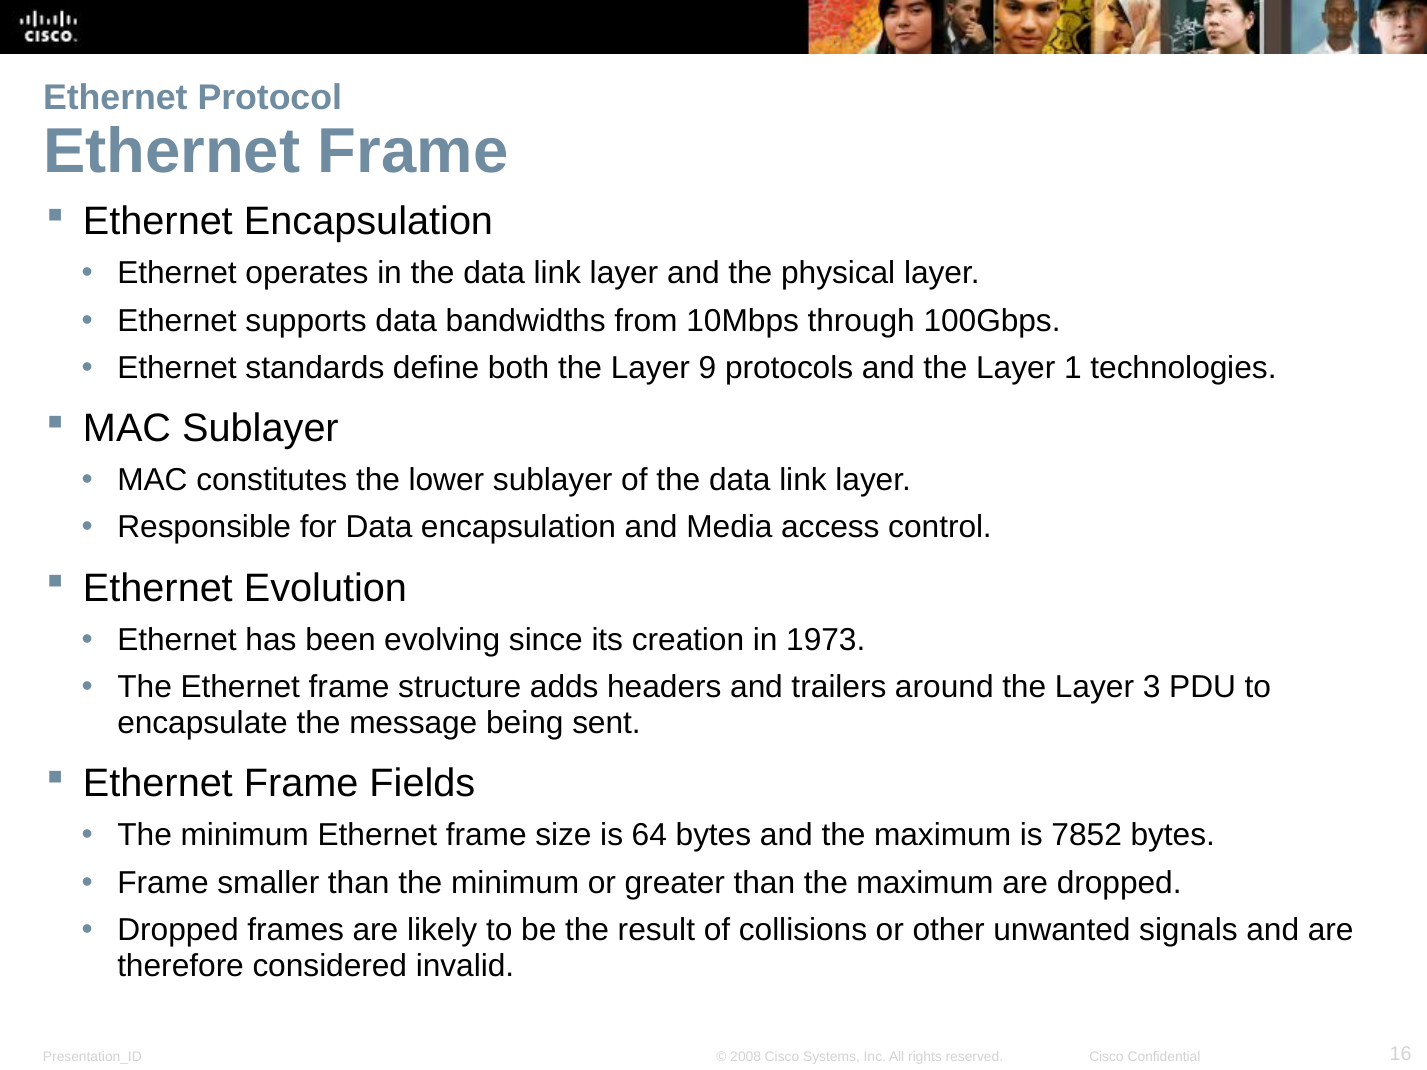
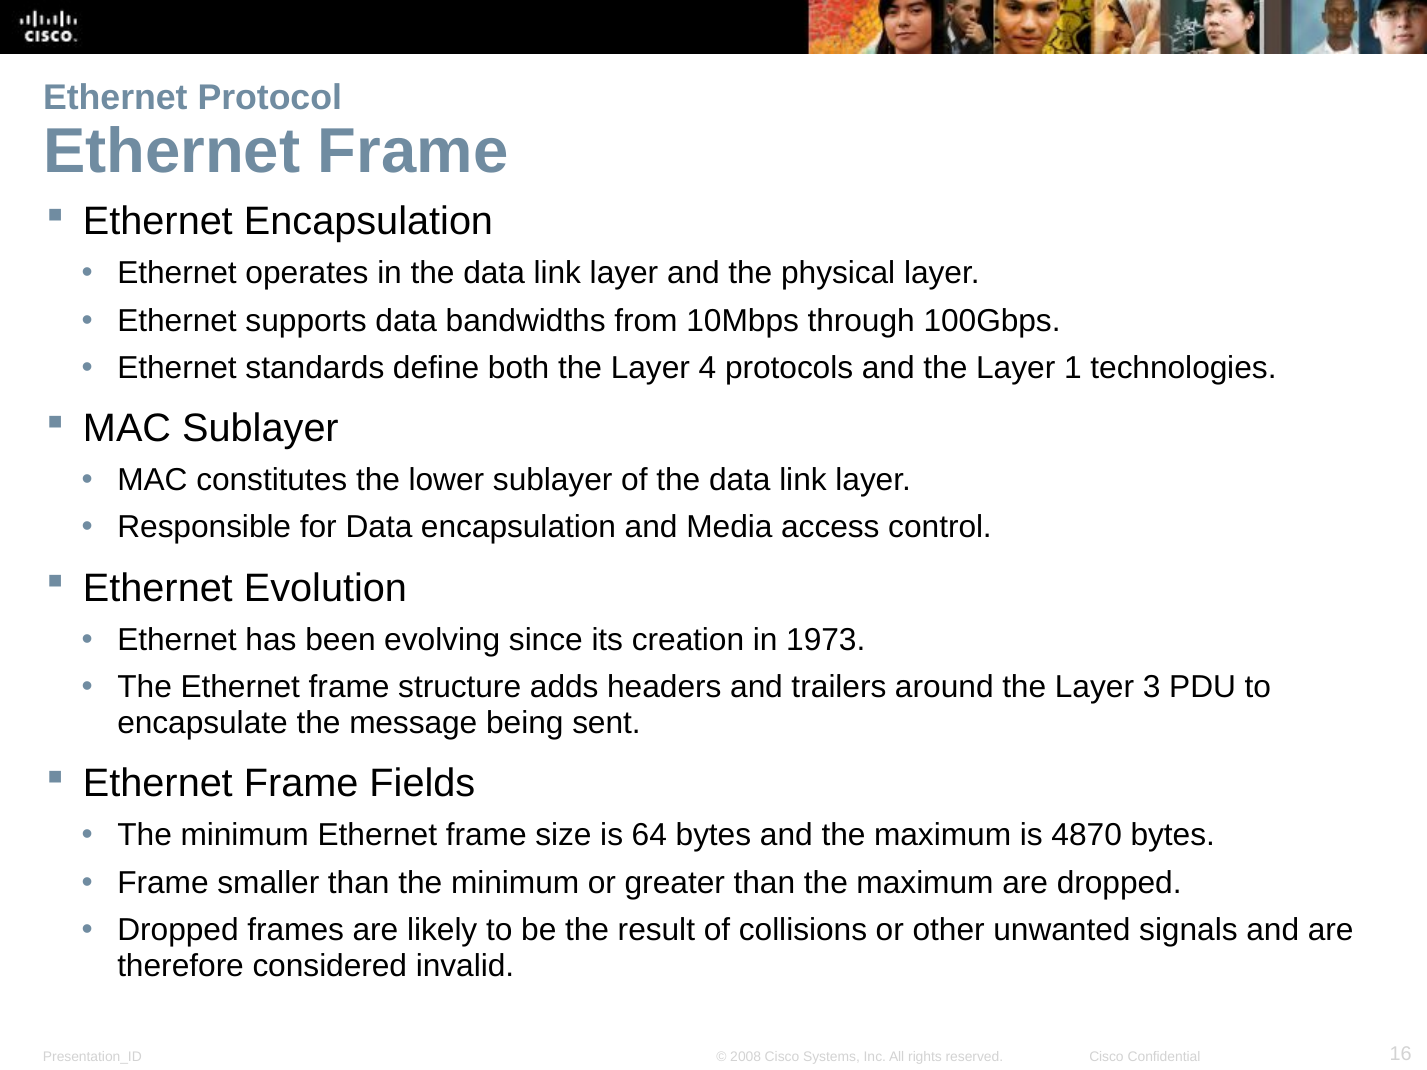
9: 9 -> 4 (707, 368)
7852: 7852 -> 4870 (1087, 836)
